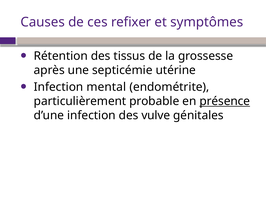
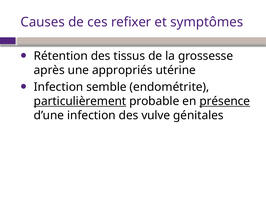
septicémie: septicémie -> appropriés (122, 70)
mental: mental -> semble (106, 87)
particulièrement underline: none -> present (80, 101)
